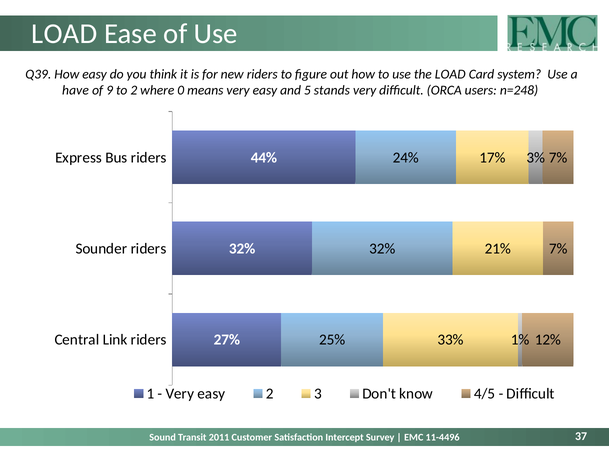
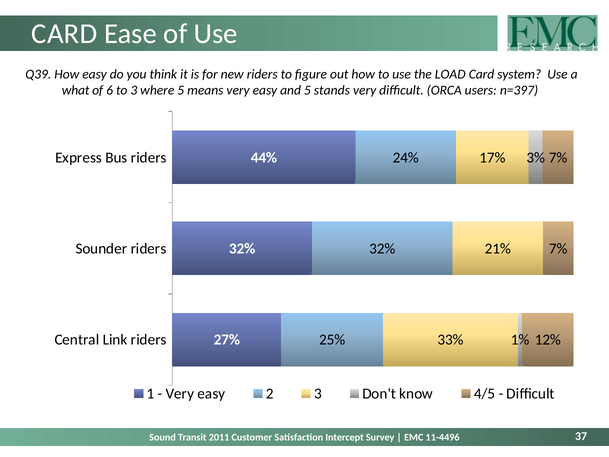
LOAD: LOAD -> CARD (64, 34)
have: have -> what (76, 90)
9: 9 -> 6 (110, 90)
to 2: 2 -> 3 (134, 90)
where 0: 0 -> 5 (181, 90)
n=248: n=248 -> n=397 (519, 90)
